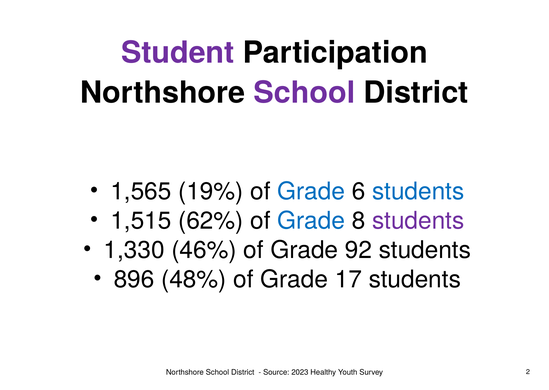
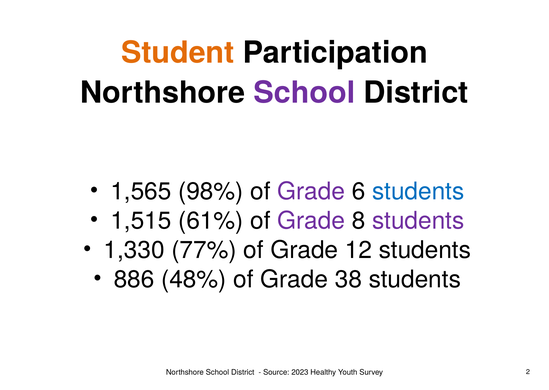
Student colour: purple -> orange (178, 53)
19%: 19% -> 98% (211, 191)
Grade colour: blue -> purple (311, 191)
62%: 62% -> 61% (211, 221)
Grade colour: blue -> purple (311, 221)
46%: 46% -> 77% (204, 250)
92: 92 -> 12 (358, 250)
896: 896 -> 886 (134, 279)
17: 17 -> 38 (348, 279)
